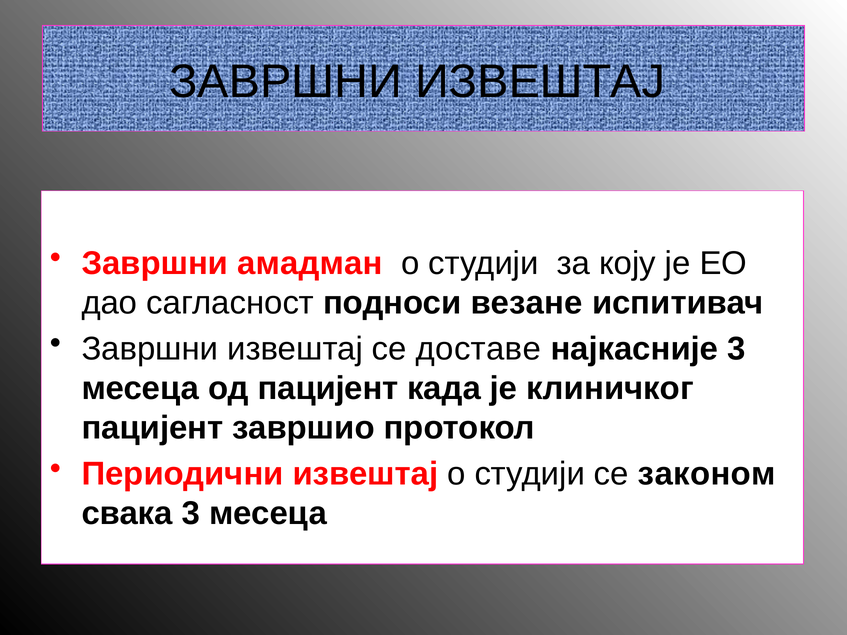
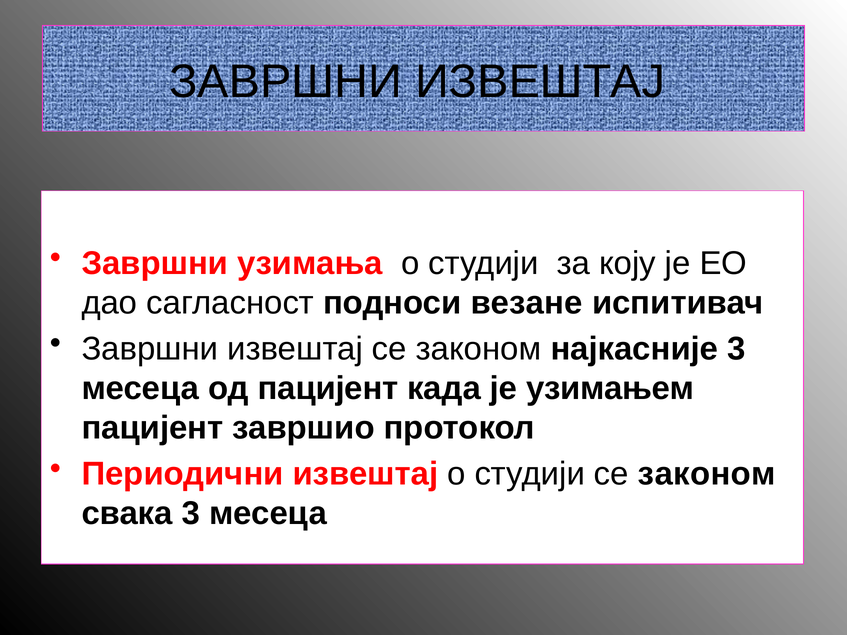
амадман: амадман -> узимања (310, 263)
извештај се доставе: доставе -> законом (479, 349)
клиничког: клиничког -> узимањем (610, 389)
